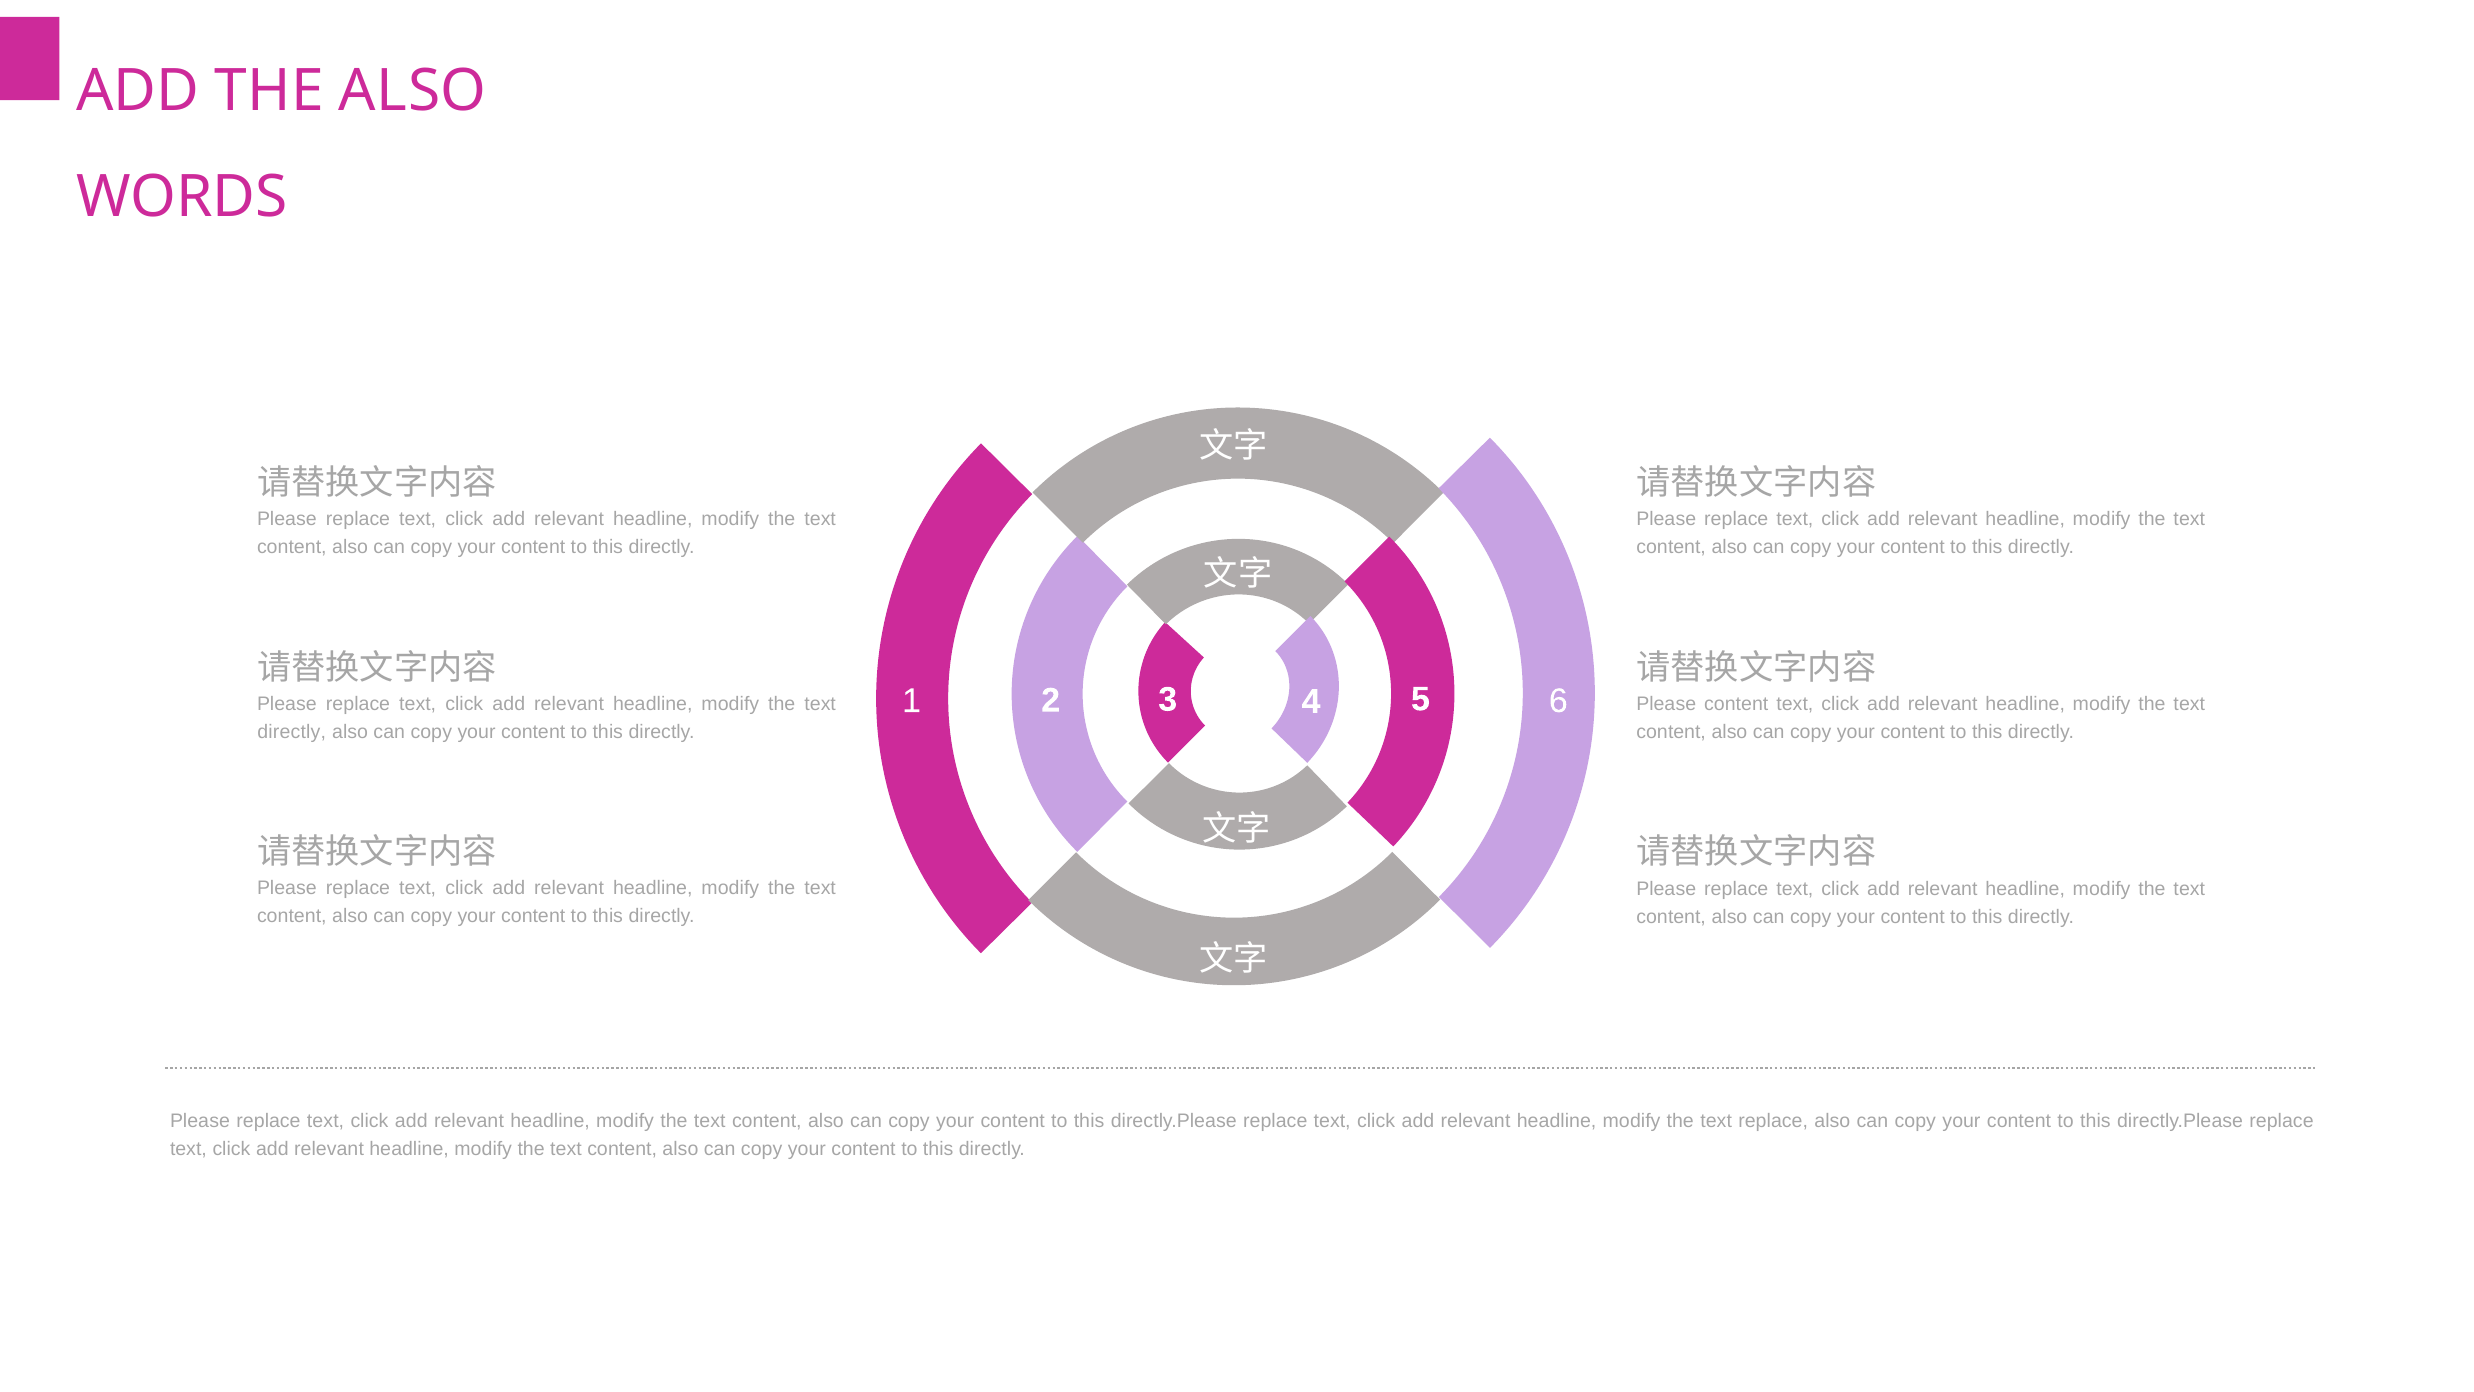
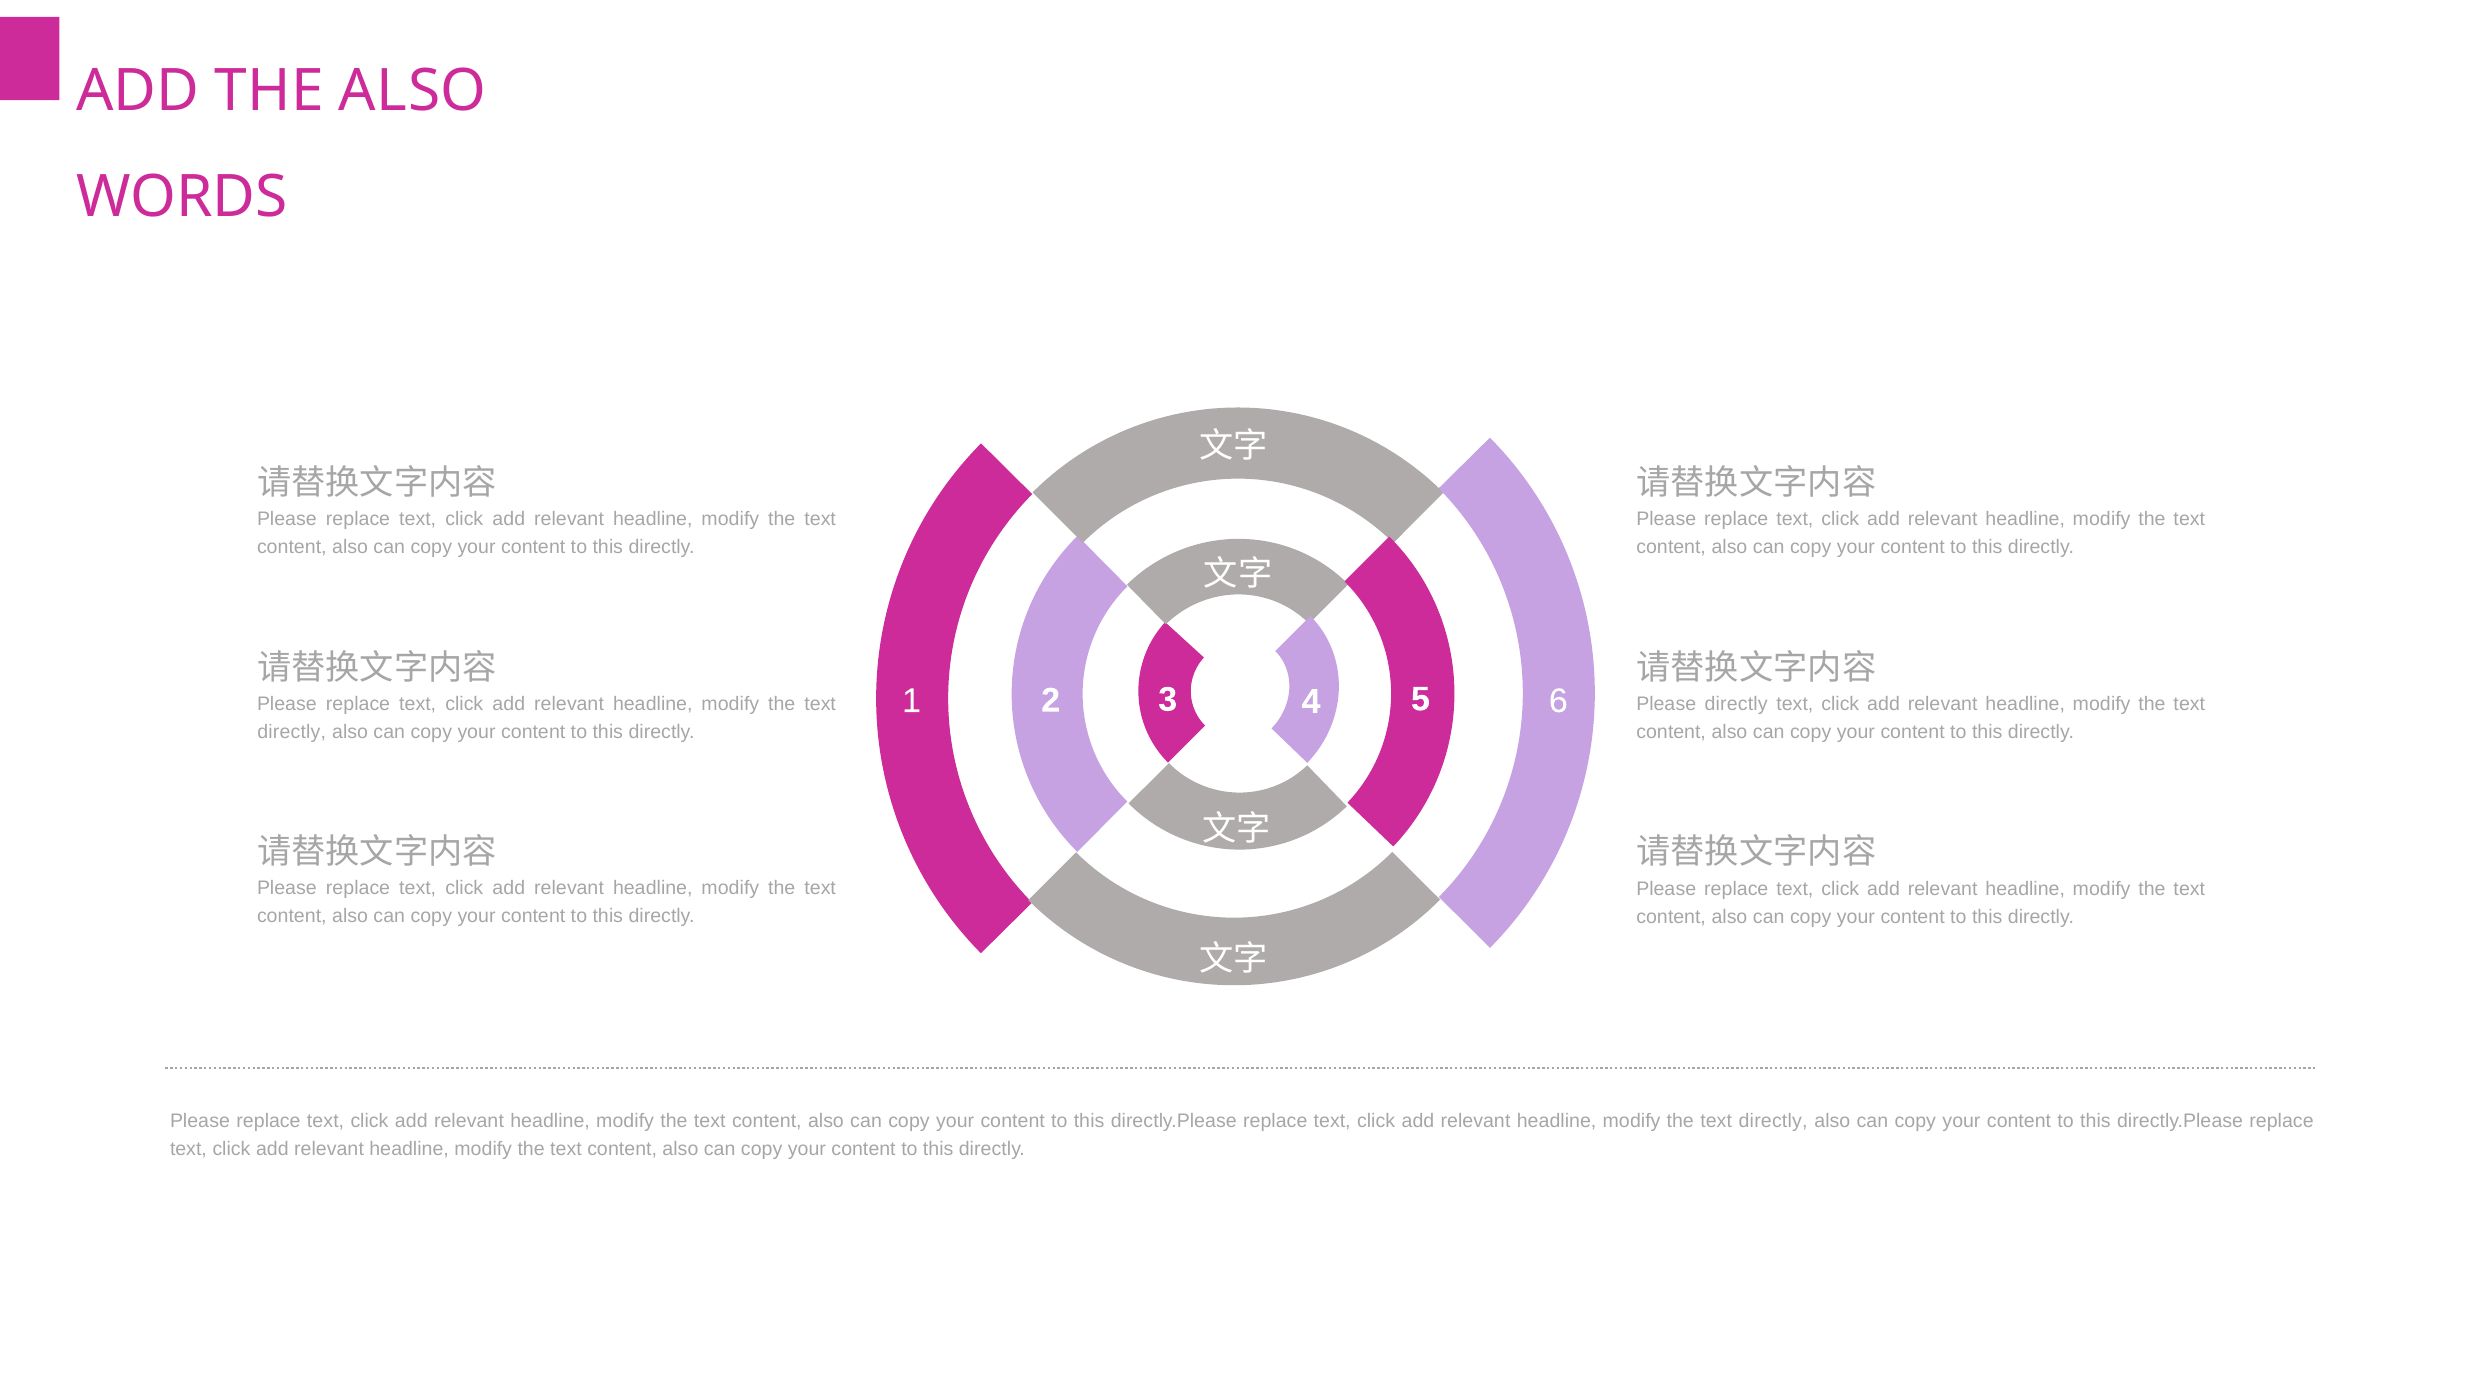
Please content: content -> directly (1736, 704)
replace: replace -> directly (1773, 1120)
